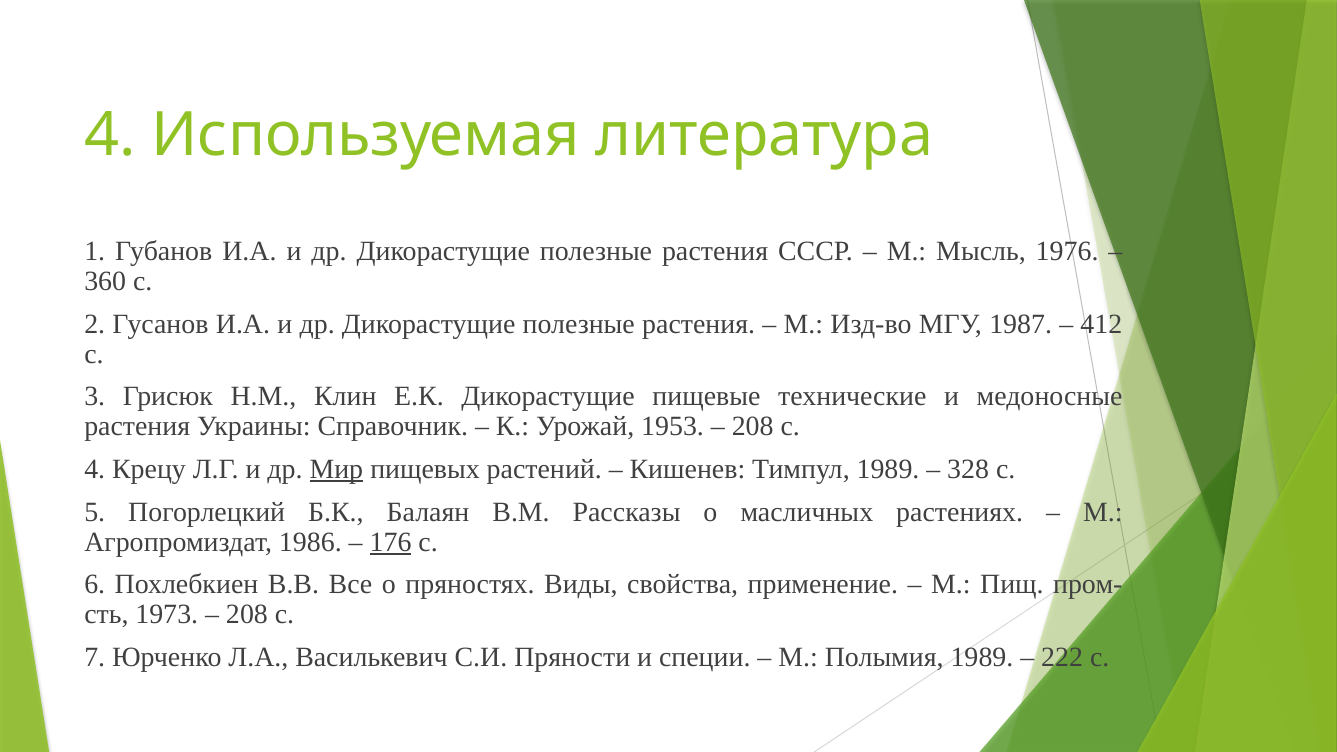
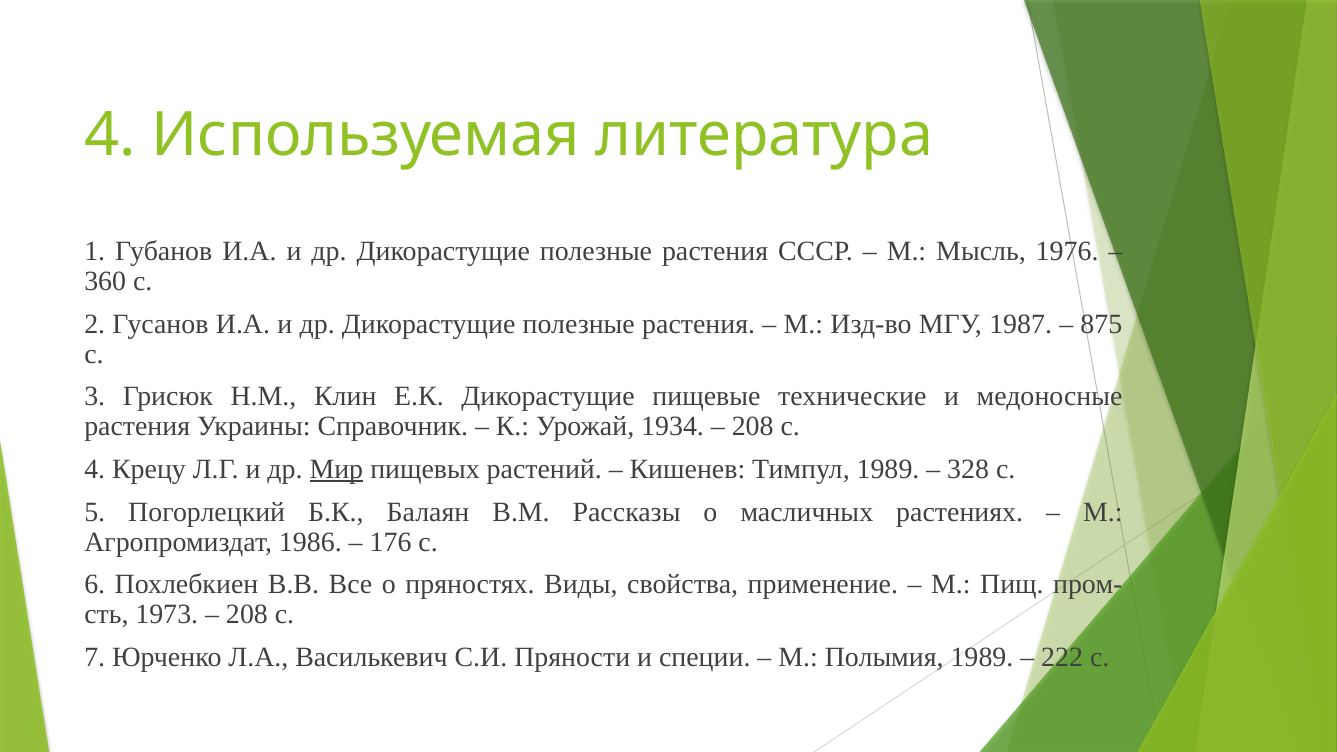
412: 412 -> 875 (1101, 324)
1953: 1953 -> 1934 (673, 427)
176 underline: present -> none (391, 542)
